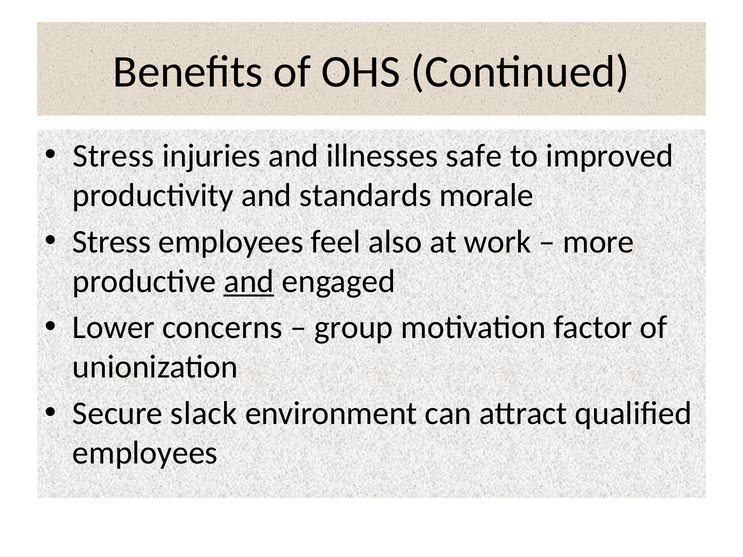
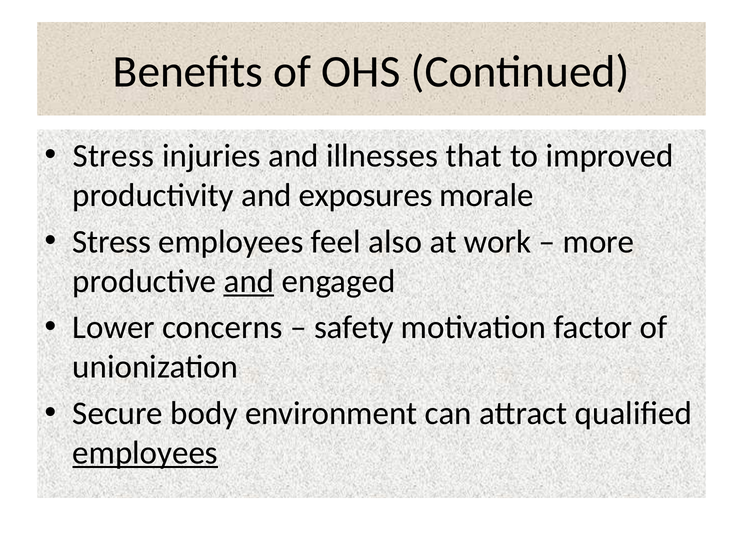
safe: safe -> that (474, 156)
standards: standards -> exposures (366, 196)
group: group -> safety (354, 328)
slack: slack -> body (204, 414)
employees underline: none -> present (145, 453)
